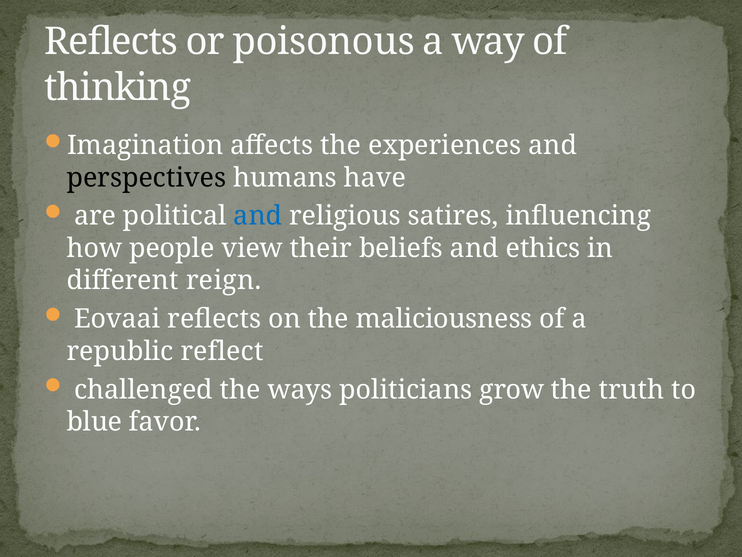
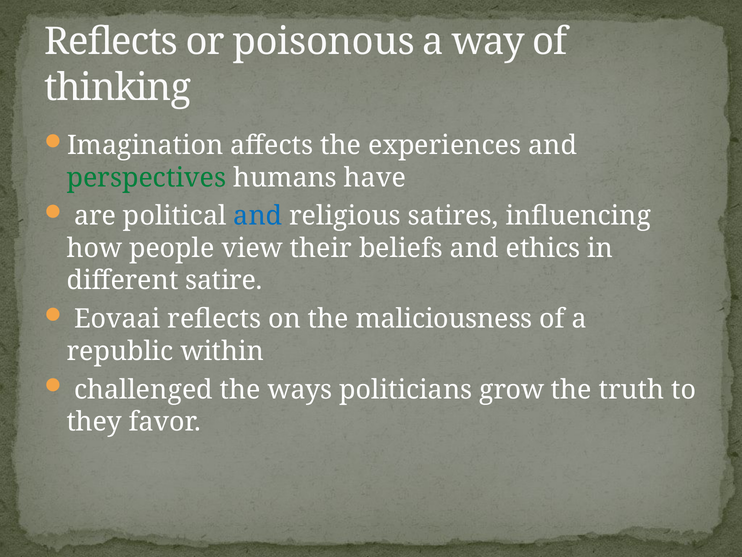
perspectives colour: black -> green (146, 178)
reign: reign -> satire (224, 280)
reflect: reflect -> within (222, 351)
blue: blue -> they (94, 422)
